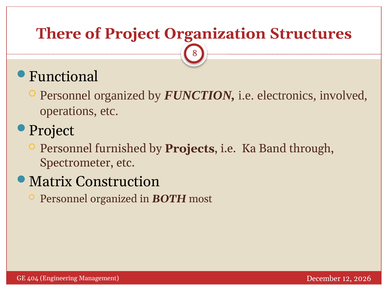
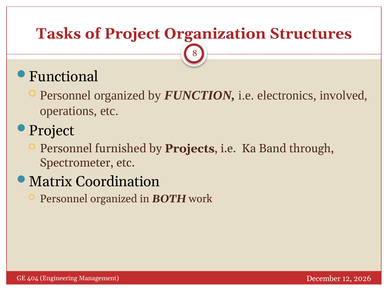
There: There -> Tasks (59, 34)
Construction: Construction -> Coordination (118, 182)
most: most -> work (201, 199)
